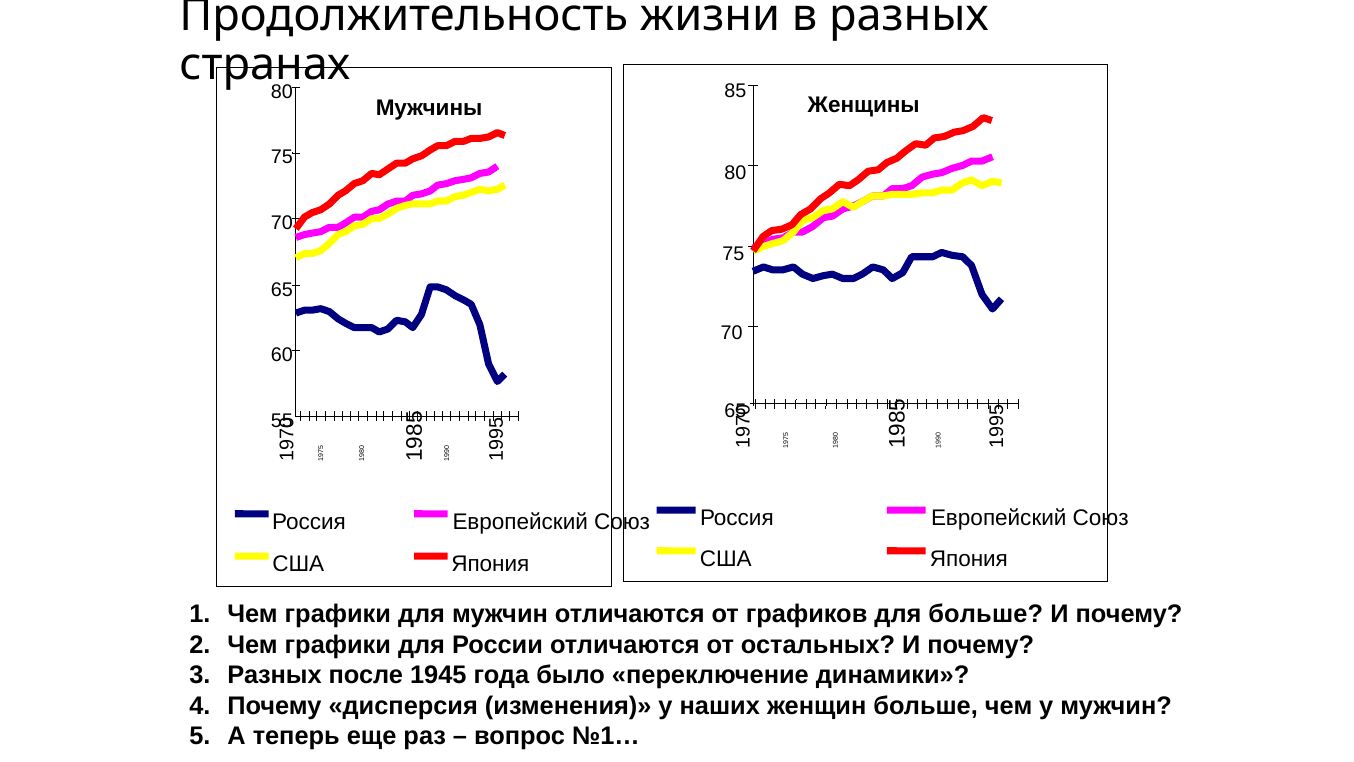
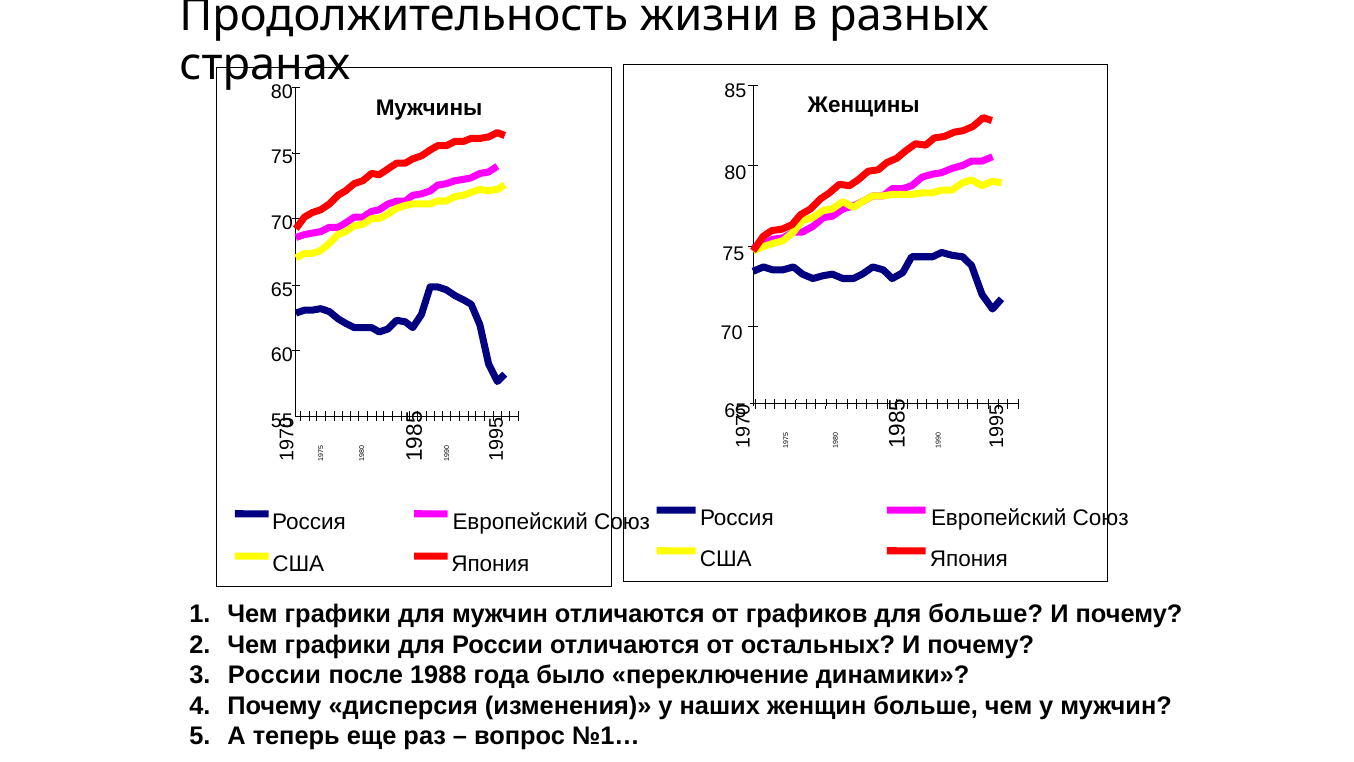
Разных: Разных -> России (274, 675)
1945: 1945 -> 1988 (438, 675)
